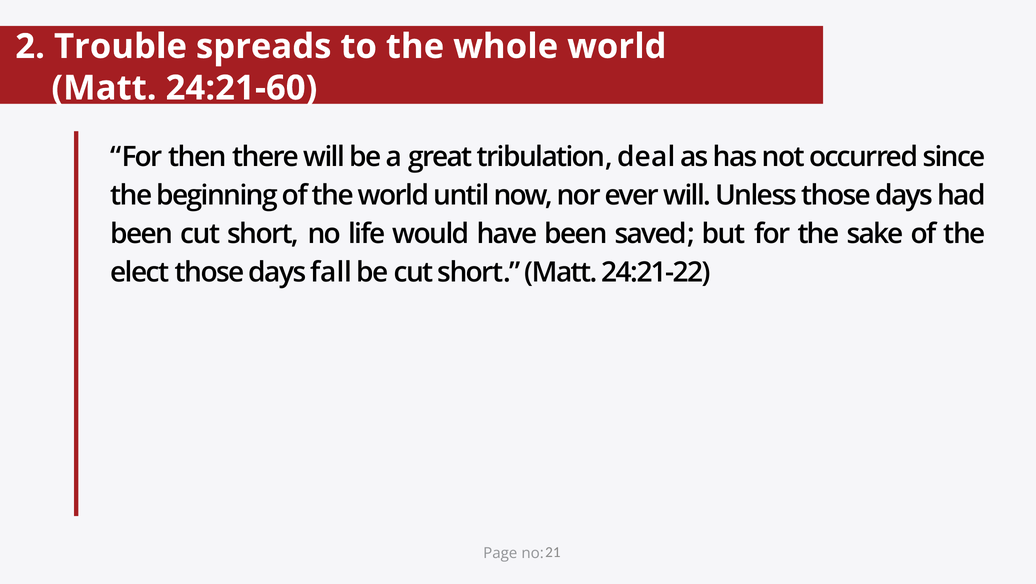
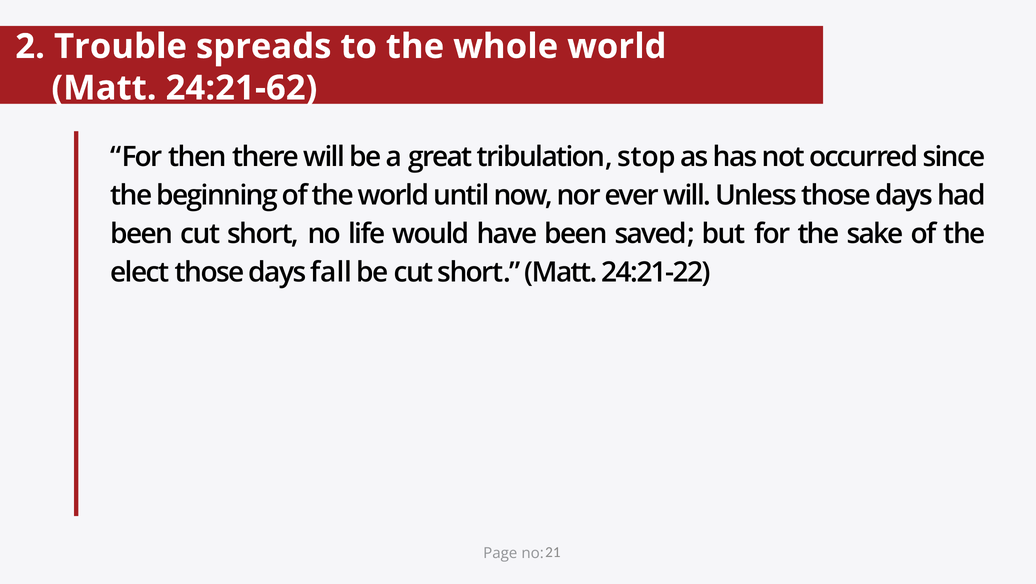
24:21-60: 24:21-60 -> 24:21-62 (242, 88)
deal: deal -> stop (647, 157)
